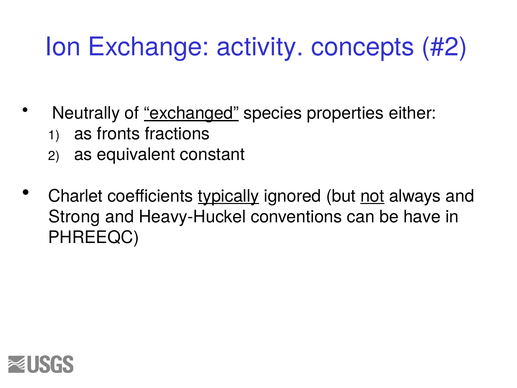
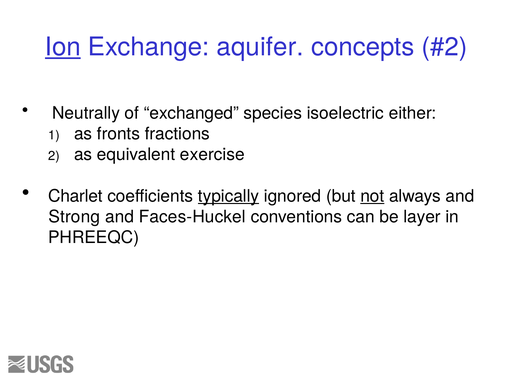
Ion underline: none -> present (63, 47)
activity: activity -> aquifer (260, 47)
exchanged underline: present -> none (191, 113)
properties: properties -> isoelectric (345, 113)
constant: constant -> exercise (212, 155)
Heavy-Huckel: Heavy-Huckel -> Faces-Huckel (192, 217)
have: have -> layer (422, 217)
